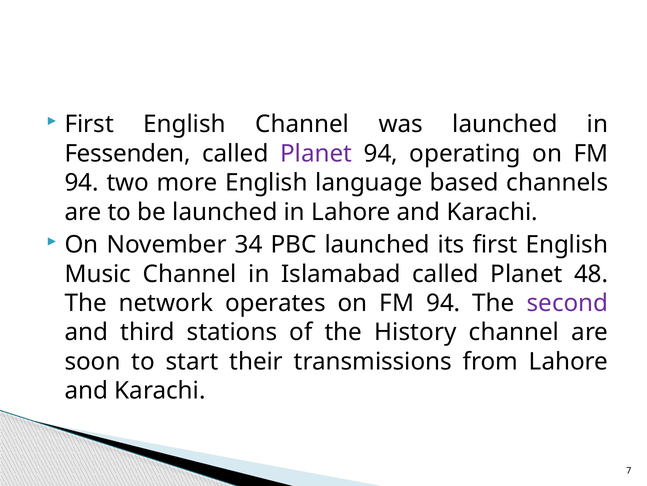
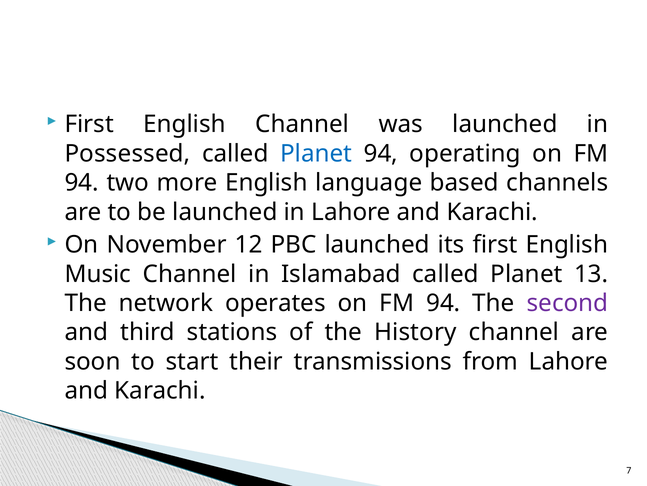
Fessenden: Fessenden -> Possessed (127, 153)
Planet colour: purple -> blue (316, 153)
34: 34 -> 12 (249, 244)
48: 48 -> 13 (591, 274)
